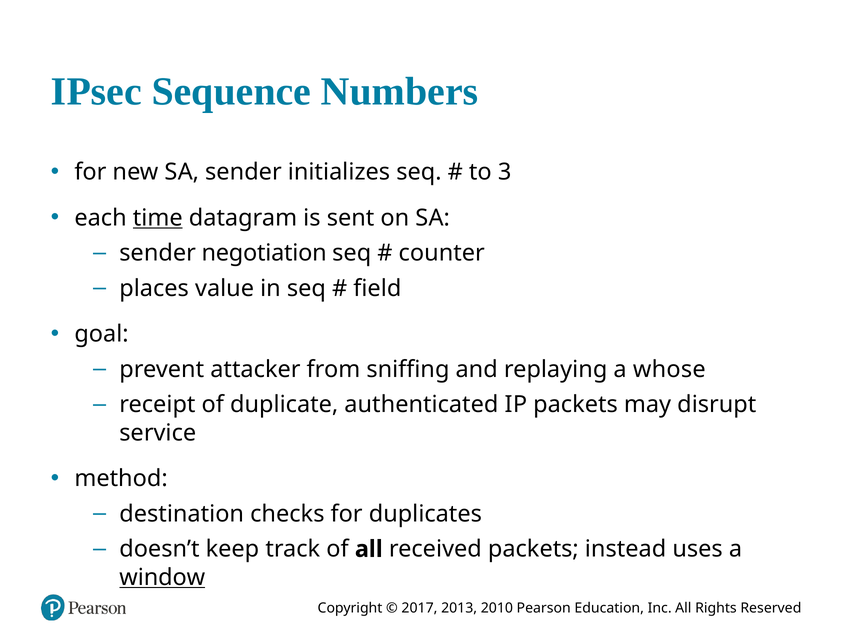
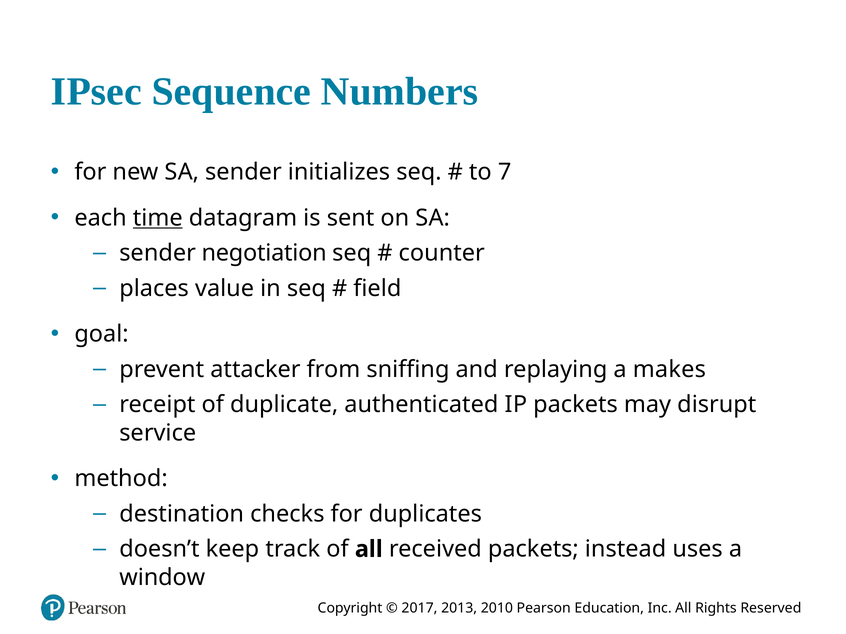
3: 3 -> 7 (505, 172)
whose: whose -> makes (669, 370)
window underline: present -> none (162, 578)
